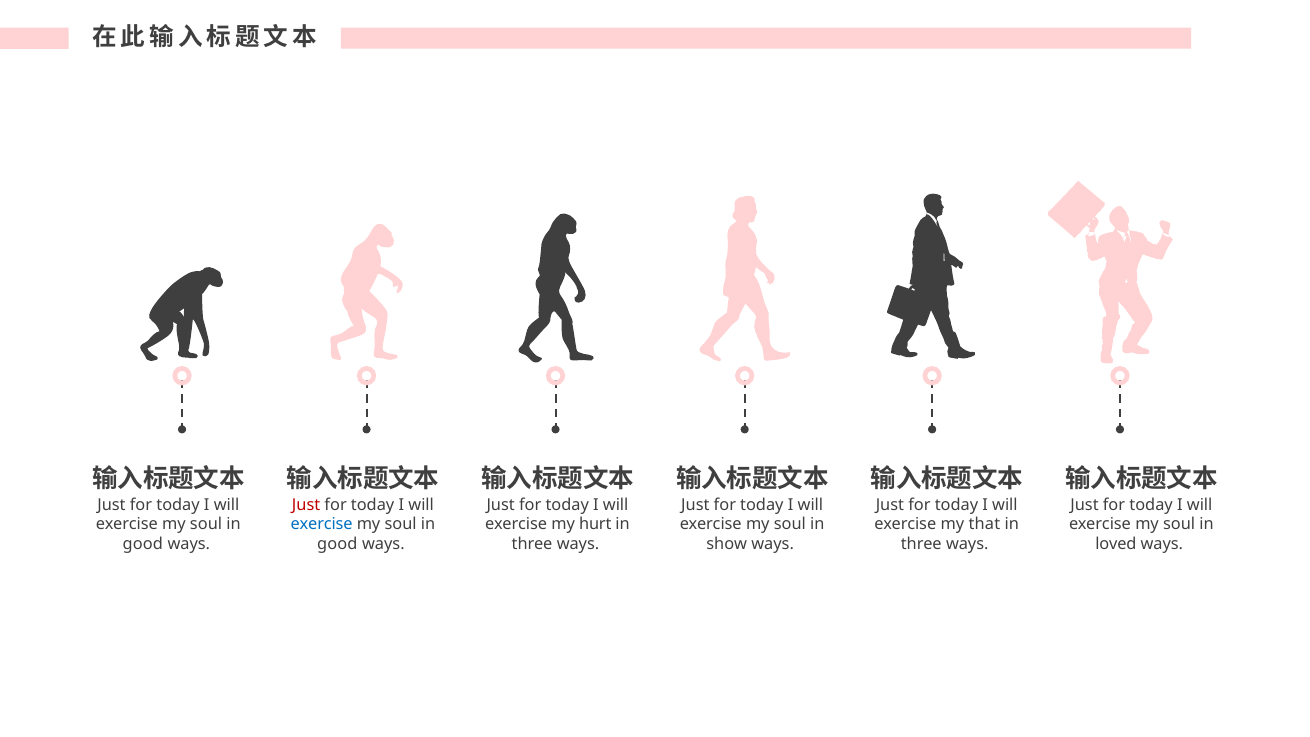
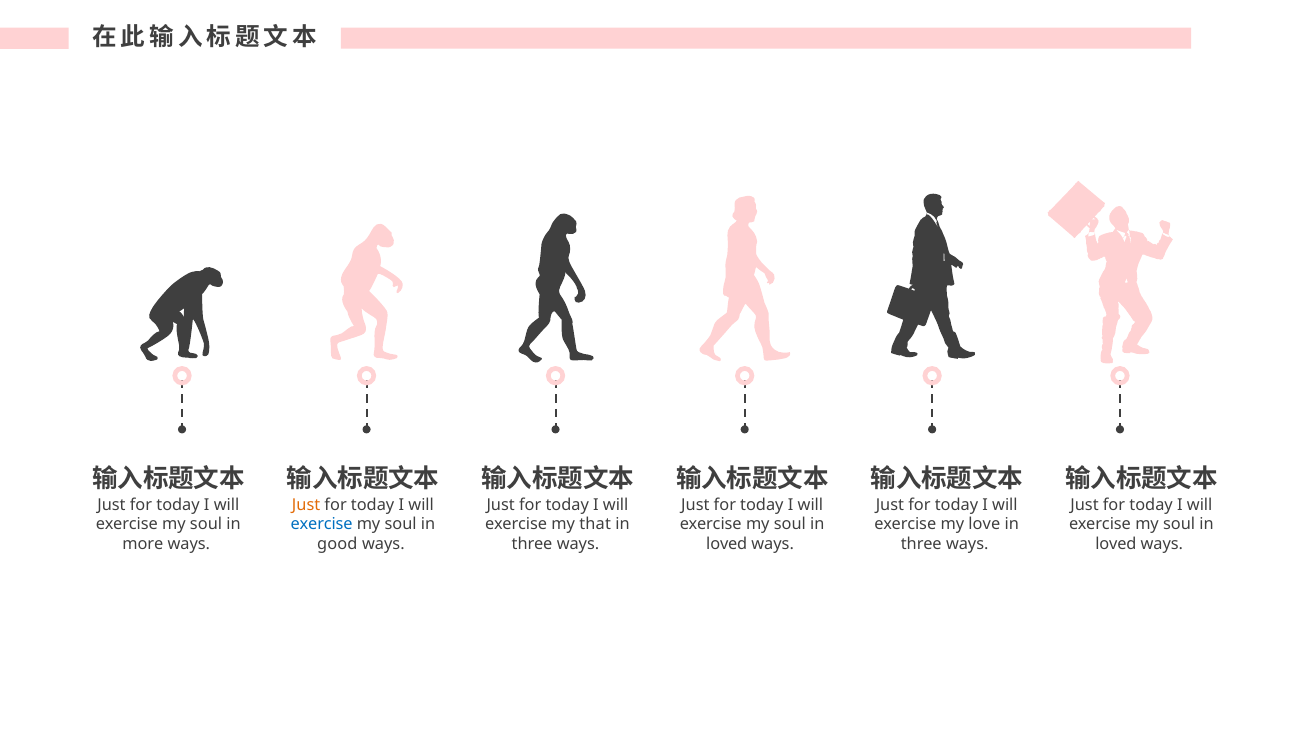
Just colour: red -> orange (306, 505)
hurt: hurt -> that (595, 524)
that: that -> love (984, 524)
good: good -> more (143, 544)
show: show -> loved (727, 544)
